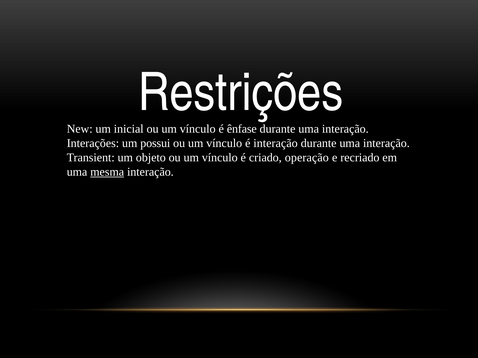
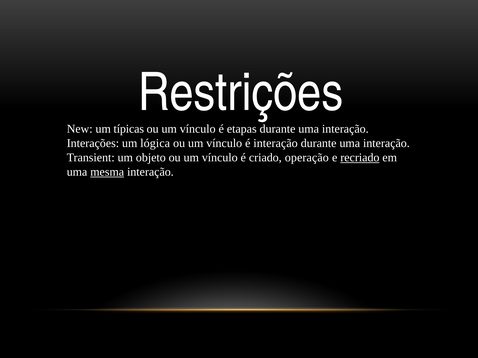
inicial: inicial -> típicas (129, 129)
ênfase: ênfase -> etapas (242, 129)
possui: possui -> lógica (155, 143)
recriado underline: none -> present (360, 158)
